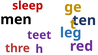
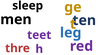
sleep colour: red -> black (28, 6)
